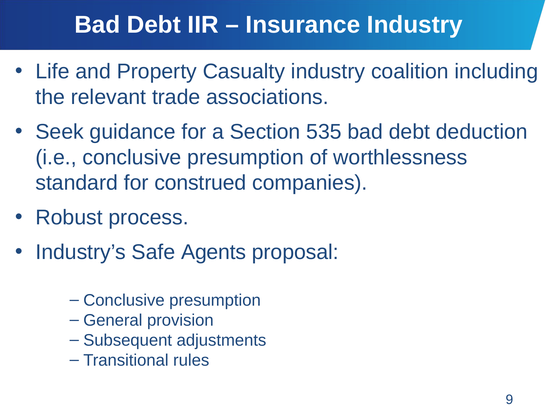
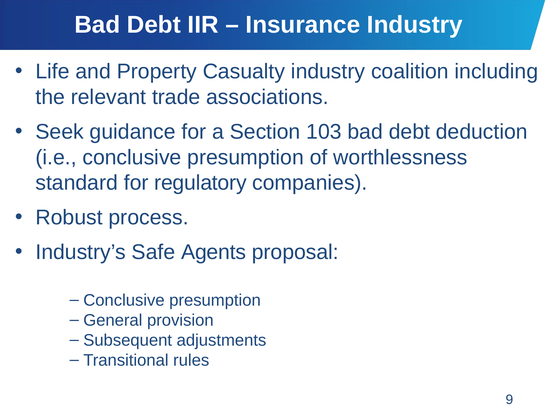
535: 535 -> 103 (324, 132)
construed: construed -> regulatory (200, 183)
